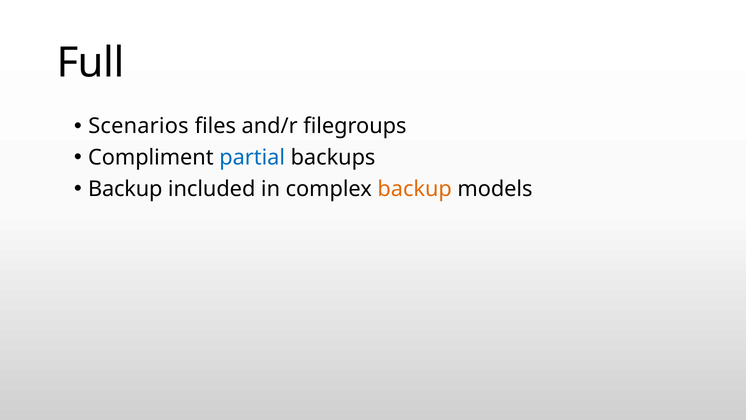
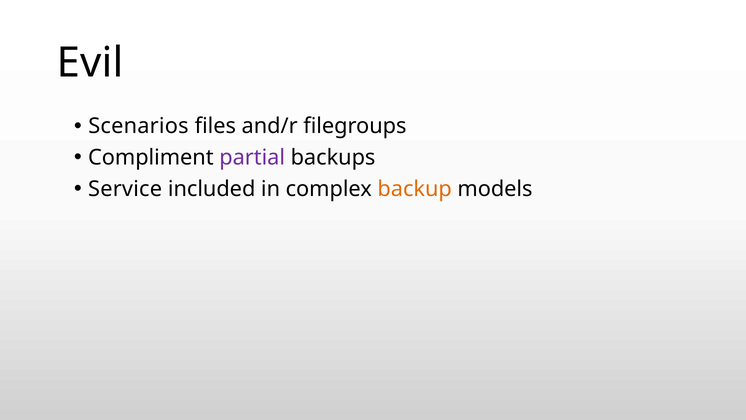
Full: Full -> Evil (90, 63)
partial colour: blue -> purple (252, 157)
Backup: Backup -> Service (125, 189)
